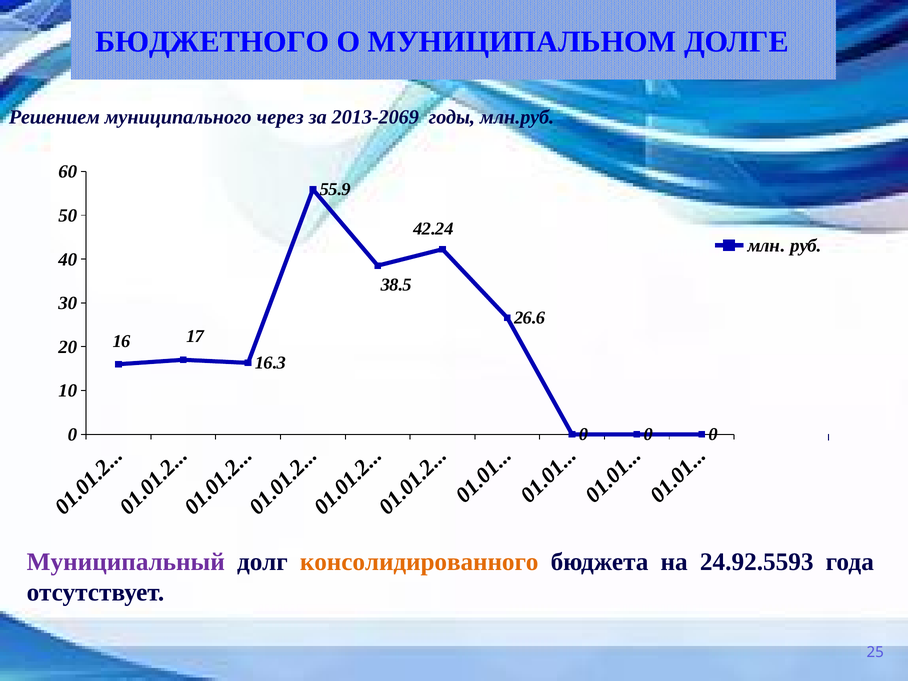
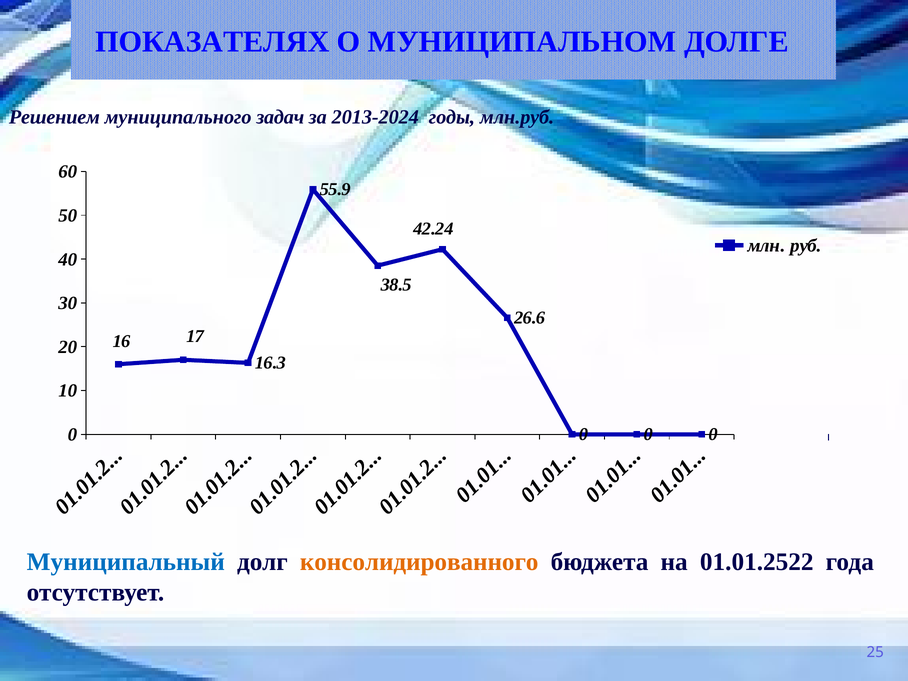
БЮДЖЕТНОГО: БЮДЖЕТНОГО -> ПОКАЗАТЕЛЯХ (212, 42)
через: через -> задач (280, 117)
2013-2069: 2013-2069 -> 2013-2024 (375, 117)
Муниципальный colour: purple -> blue (126, 562)
24.92.5593: 24.92.5593 -> 01.01.2522 (757, 562)
